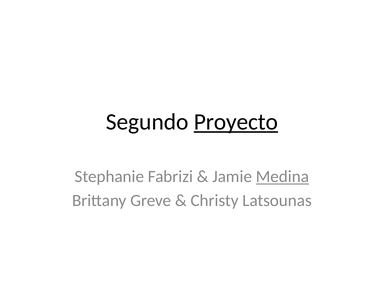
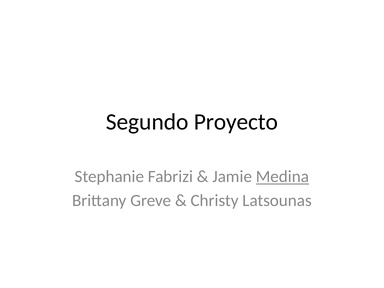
Proyecto underline: present -> none (236, 122)
